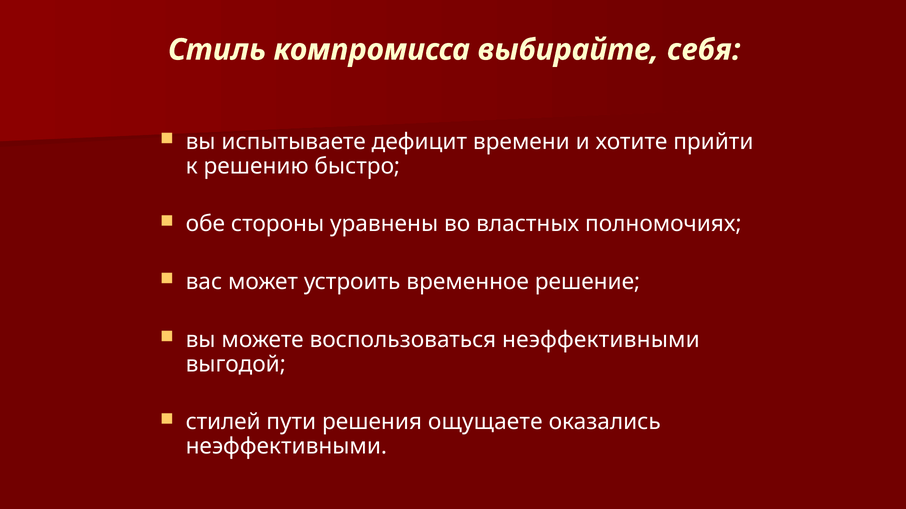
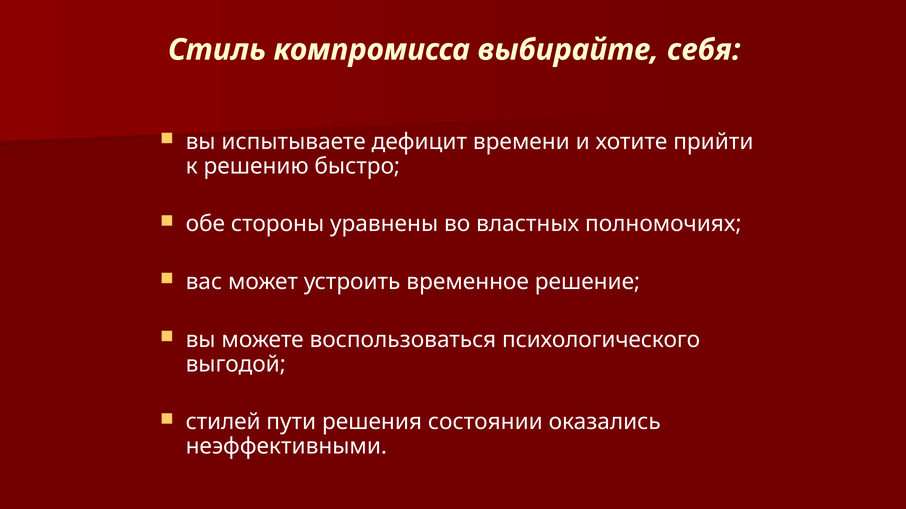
воспользоваться неэффективными: неэффективными -> психологического (601, 340)
ощущаете: ощущаете -> состоянии (485, 423)
